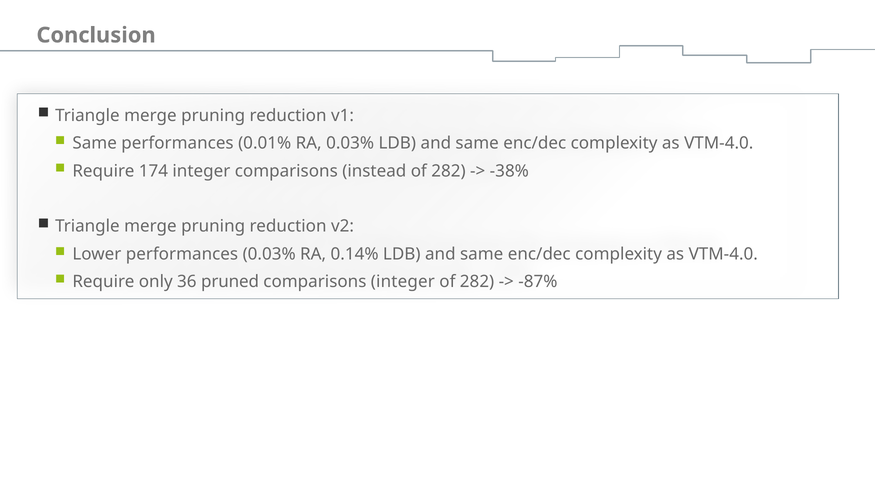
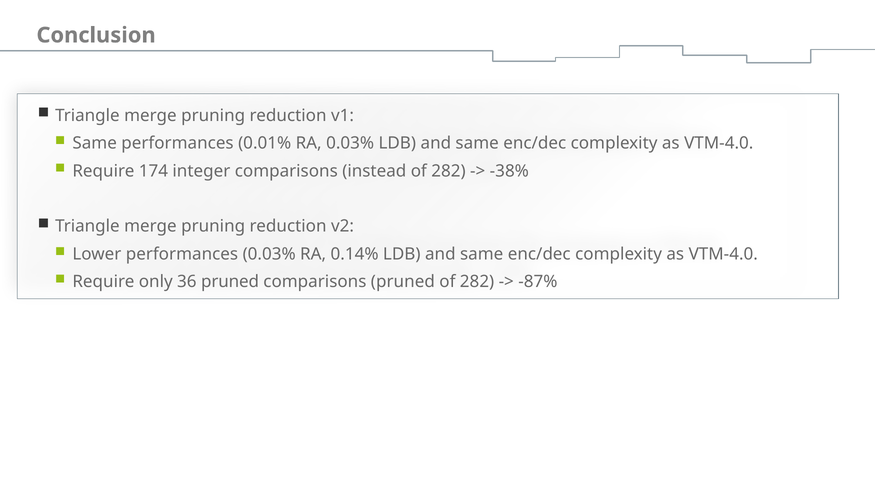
comparisons integer: integer -> pruned (403, 282)
